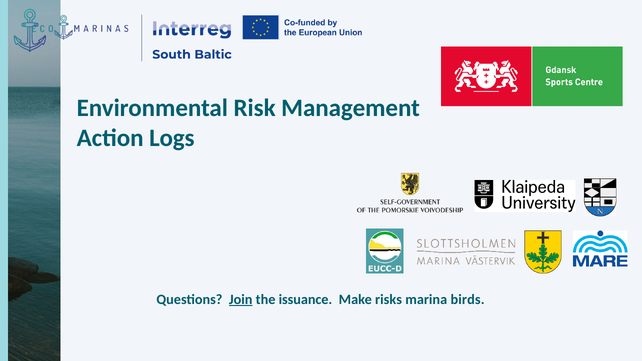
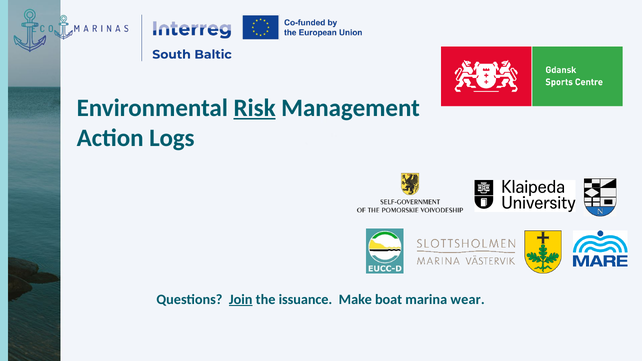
Risk underline: none -> present (255, 108)
risks: risks -> boat (389, 300)
birds: birds -> wear (468, 300)
